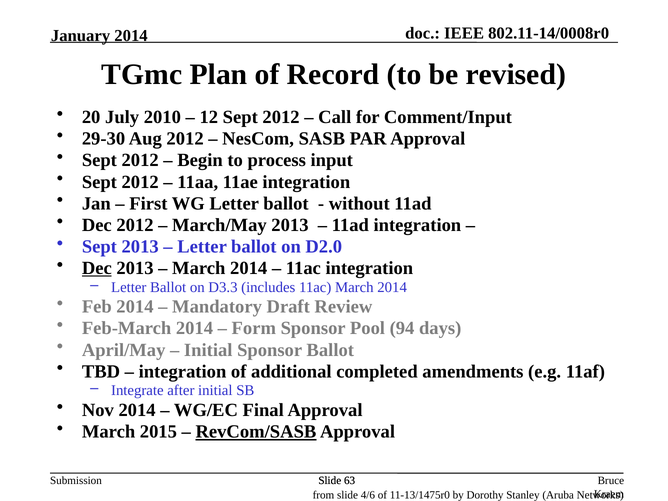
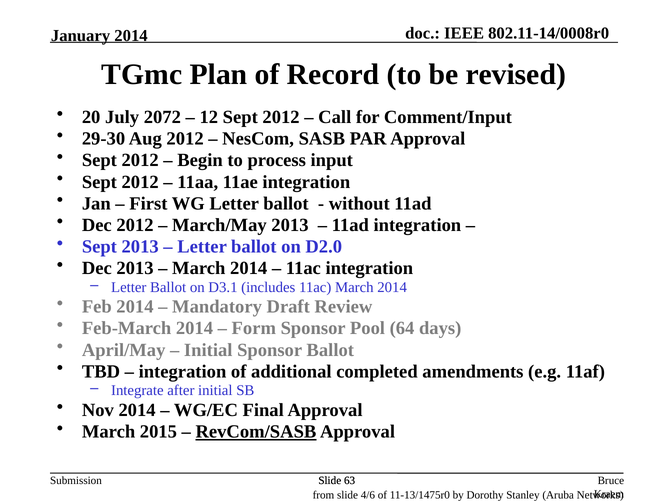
2010: 2010 -> 2072 (162, 117)
Dec underline: present -> none (97, 268)
D3.3: D3.3 -> D3.1 (223, 287)
94: 94 -> 64 (402, 328)
